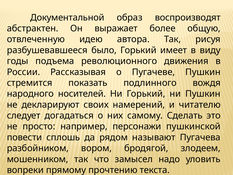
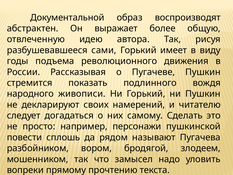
было: было -> сами (104, 50)
носителей: носителей -> живописи (82, 94)
